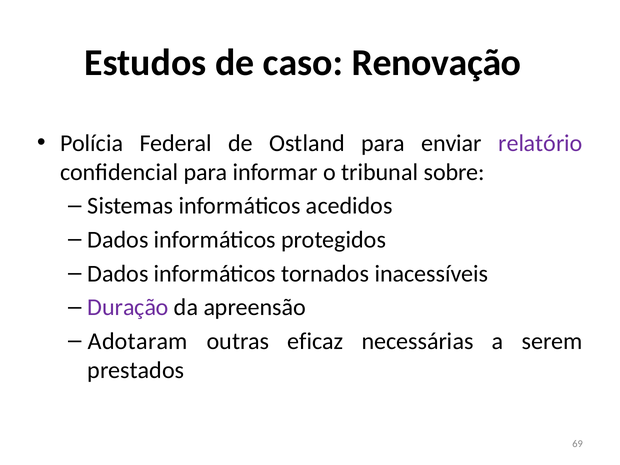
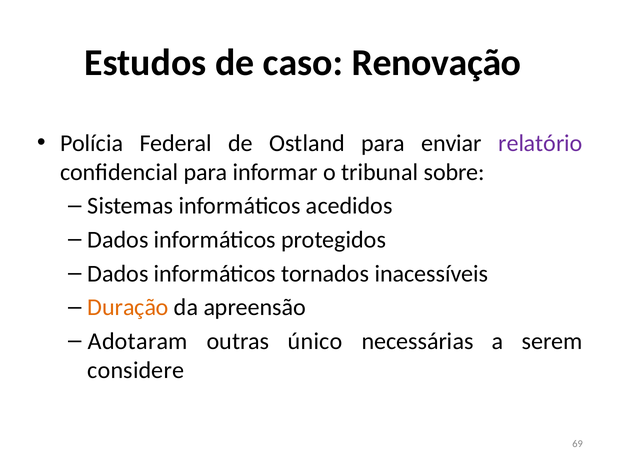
Duração colour: purple -> orange (128, 307)
eficaz: eficaz -> único (315, 341)
prestados: prestados -> considere (136, 370)
